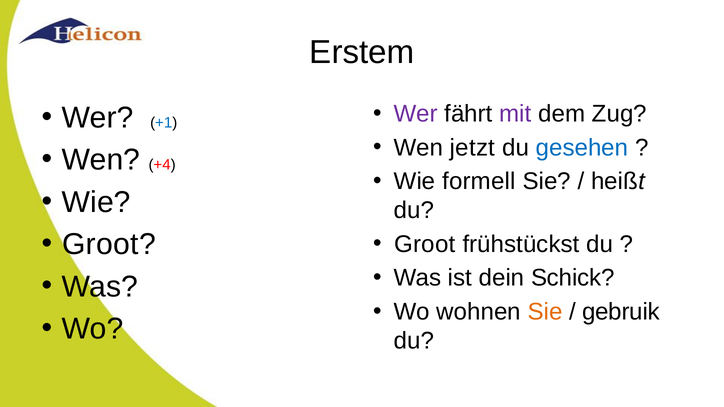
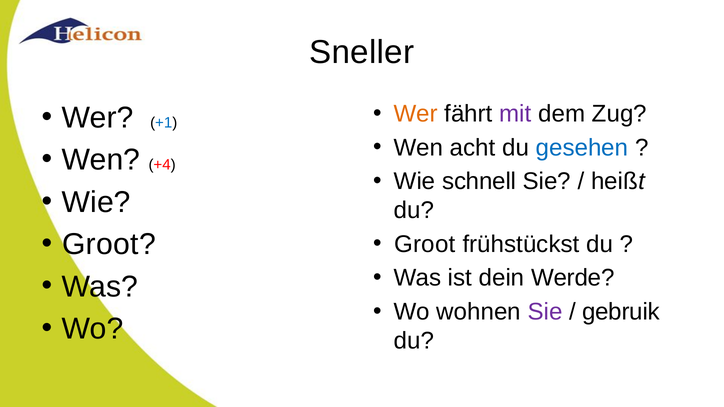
Erstem: Erstem -> Sneller (362, 53)
Wer colour: purple -> orange (416, 114)
jetzt: jetzt -> acht (473, 148)
formell: formell -> schnell (479, 182)
Schick: Schick -> Werde (573, 278)
Sie colour: orange -> purple (545, 312)
